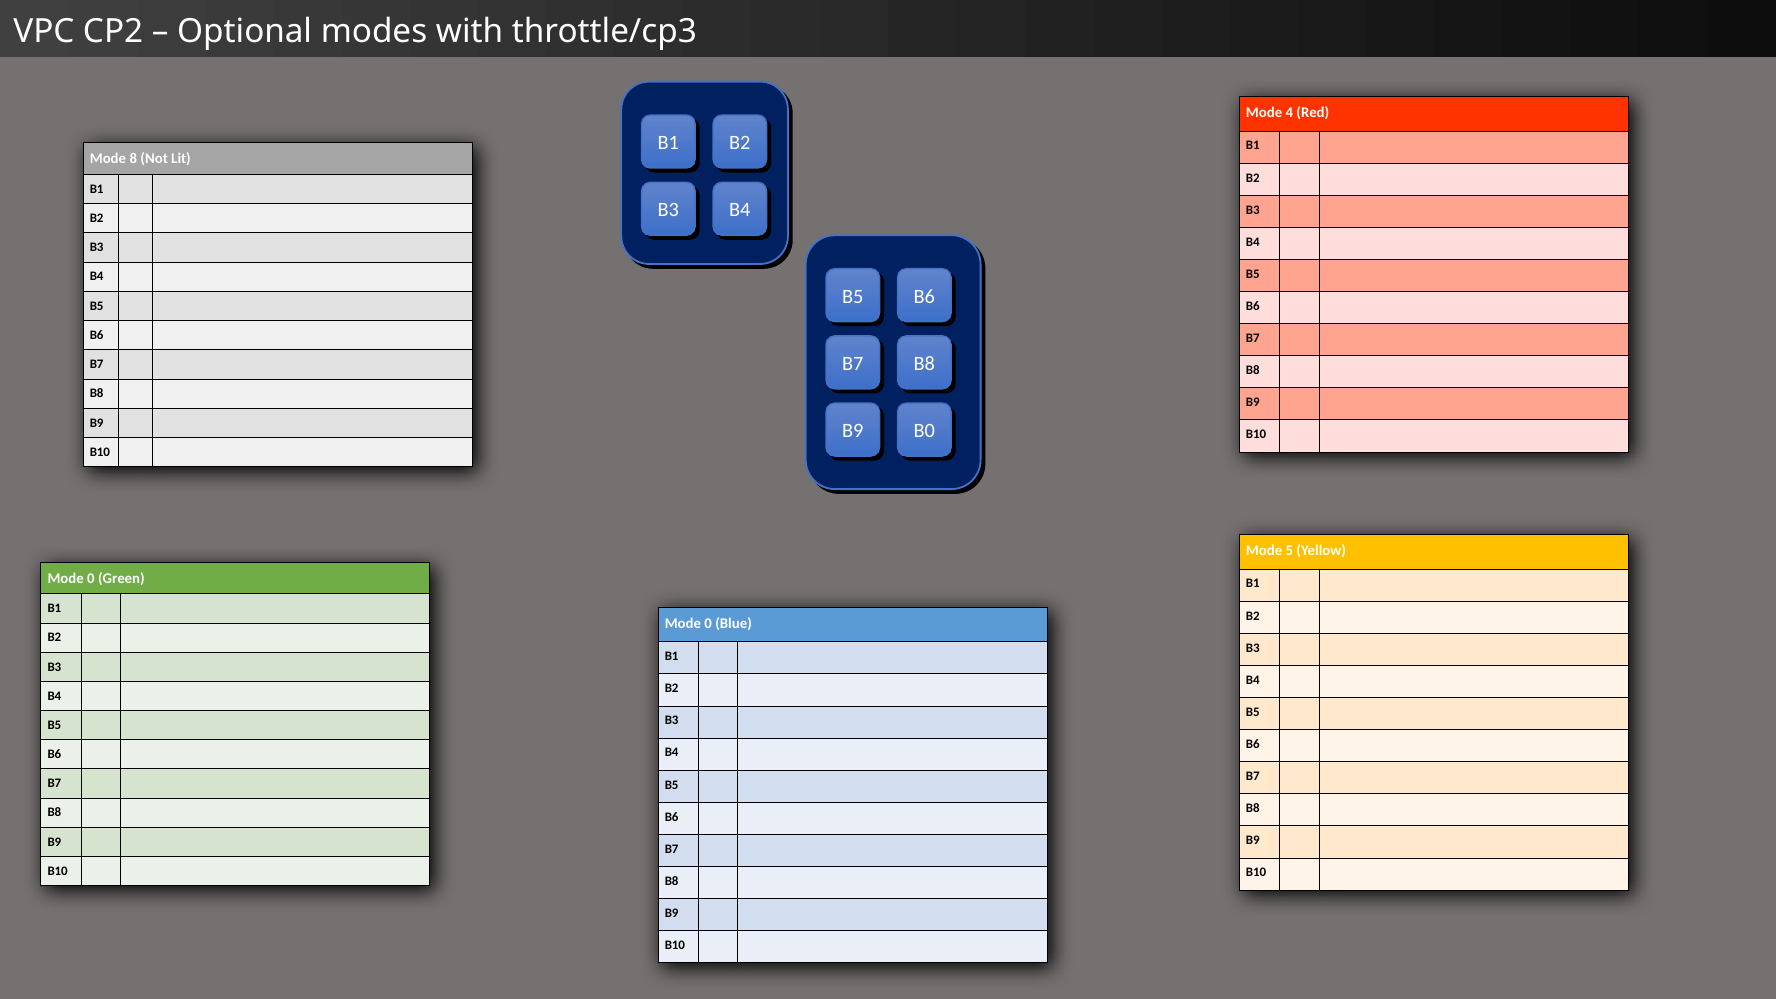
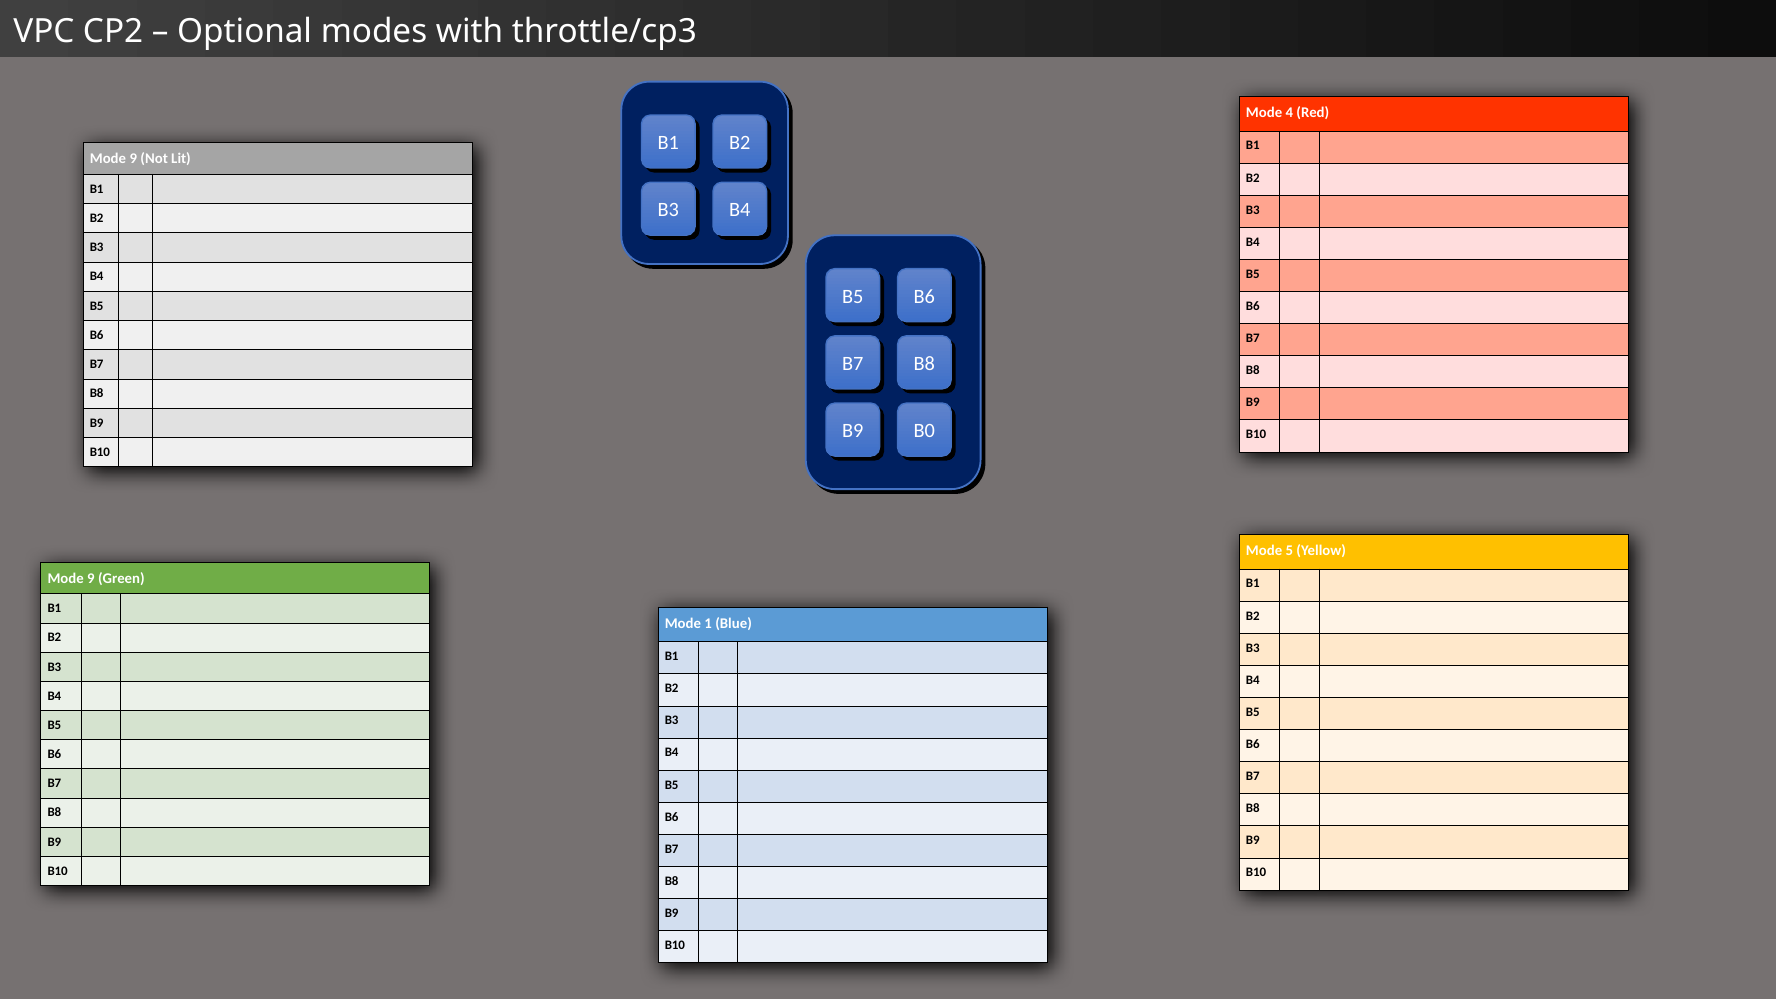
8: 8 -> 9 (133, 159)
0: 0 -> 9 (91, 578)
0: 0 -> 1 (708, 623)
